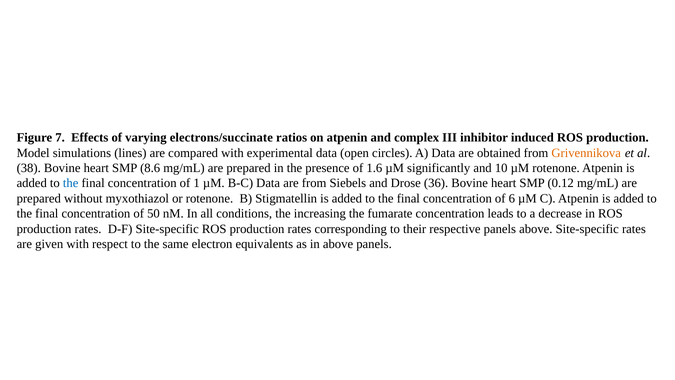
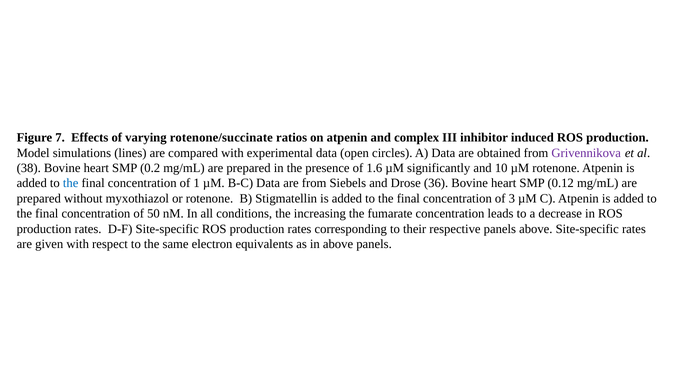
electrons/succinate: electrons/succinate -> rotenone/succinate (221, 138)
Grivennikova colour: orange -> purple (586, 153)
8.6: 8.6 -> 0.2 (150, 168)
6: 6 -> 3 (512, 198)
